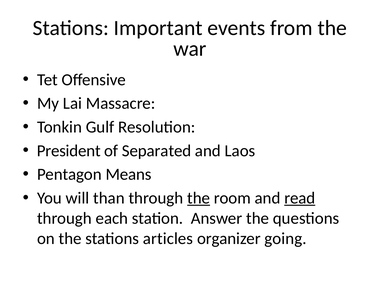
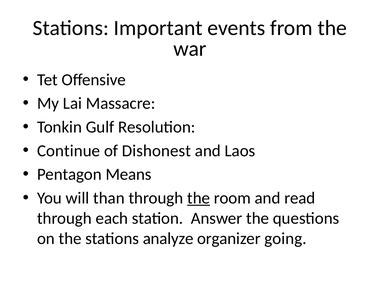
President: President -> Continue (69, 151)
Separated: Separated -> Dishonest (156, 151)
read underline: present -> none (300, 198)
articles: articles -> analyze (168, 239)
